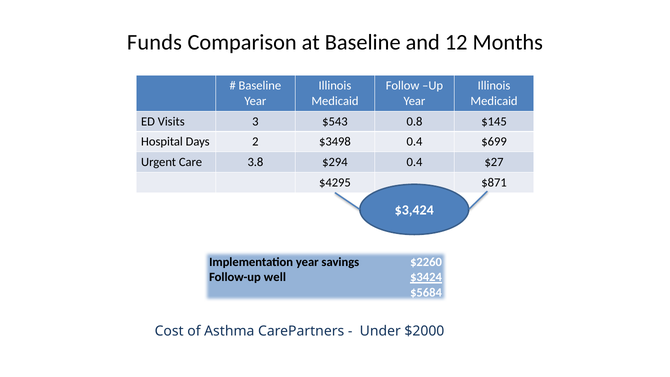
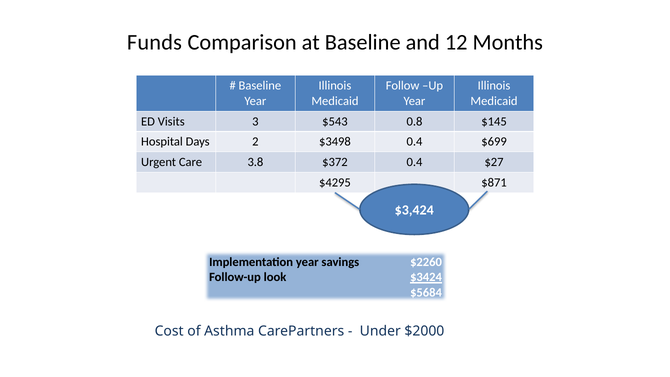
$294: $294 -> $372 (335, 162)
well: well -> look (275, 277)
